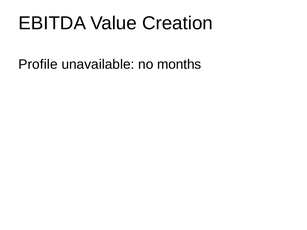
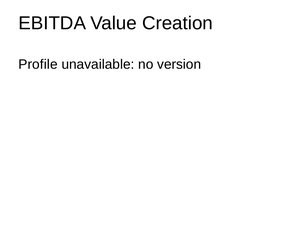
months: months -> version (179, 64)
